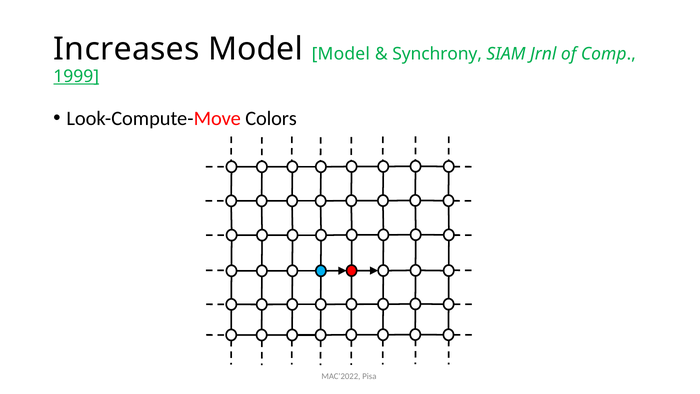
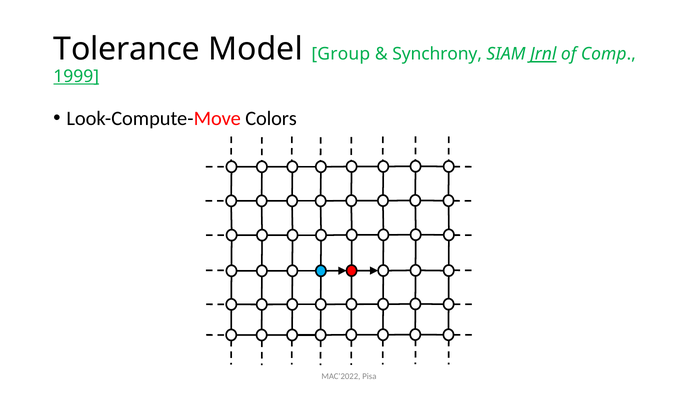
Increases: Increases -> Tolerance (127, 49)
Model Model: Model -> Group (341, 54)
Jrnl underline: none -> present (543, 54)
